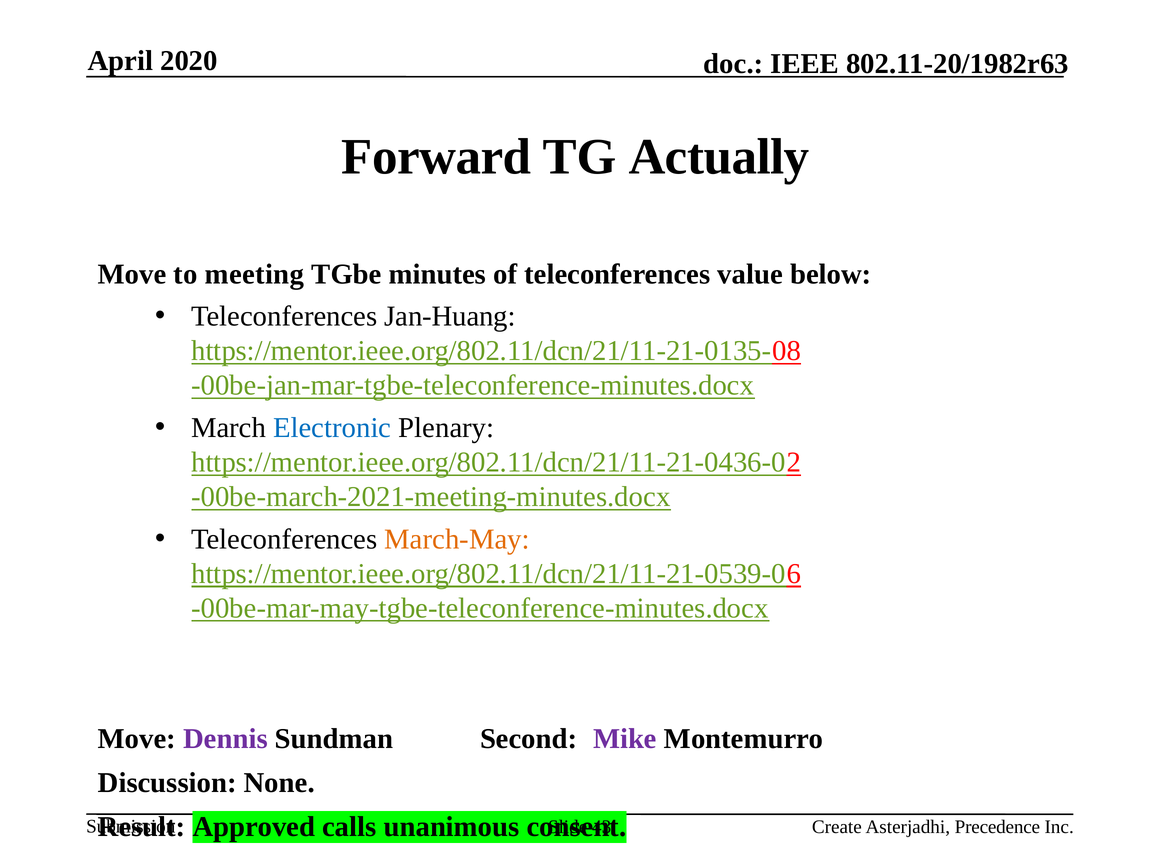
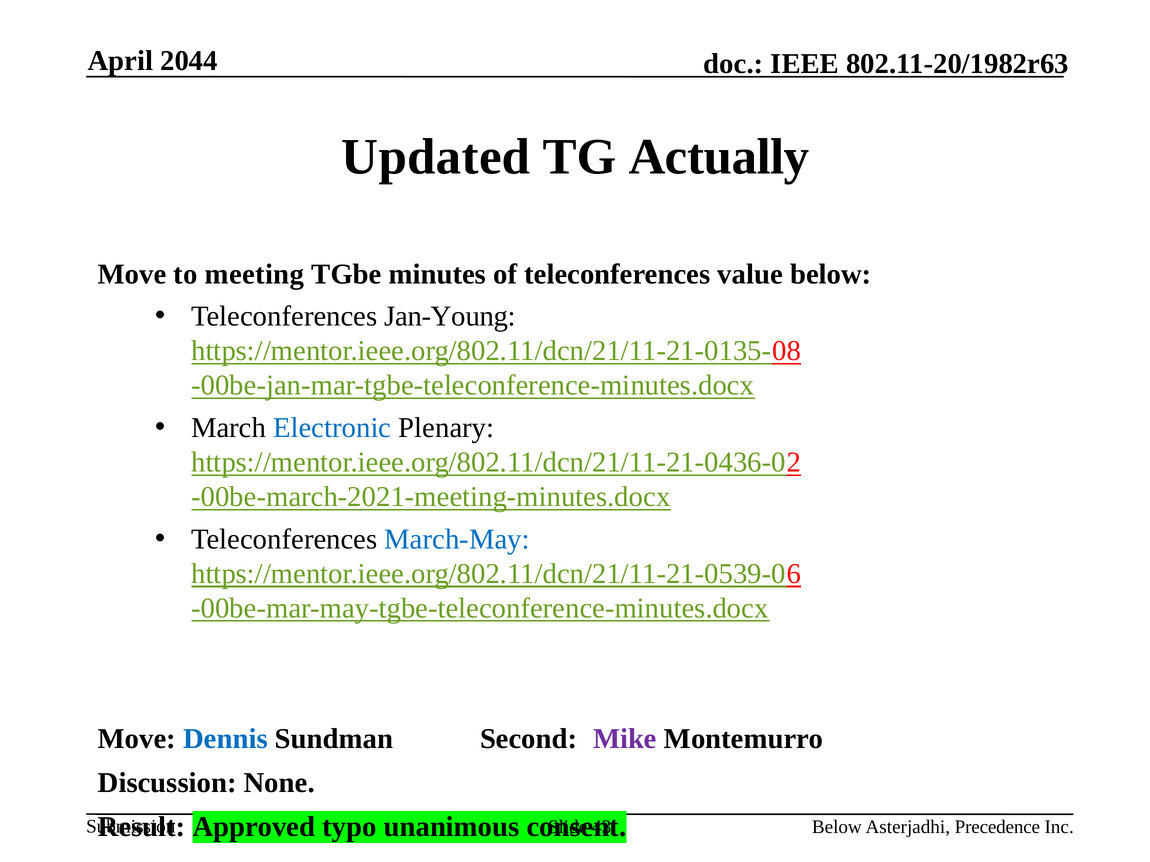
2020: 2020 -> 2044 (189, 61)
Forward: Forward -> Updated (436, 157)
Jan-Huang: Jan-Huang -> Jan-Young (450, 317)
March-May colour: orange -> blue (457, 540)
Dennis colour: purple -> blue (225, 739)
calls: calls -> typo (349, 827)
Create: Create -> Below (837, 827)
